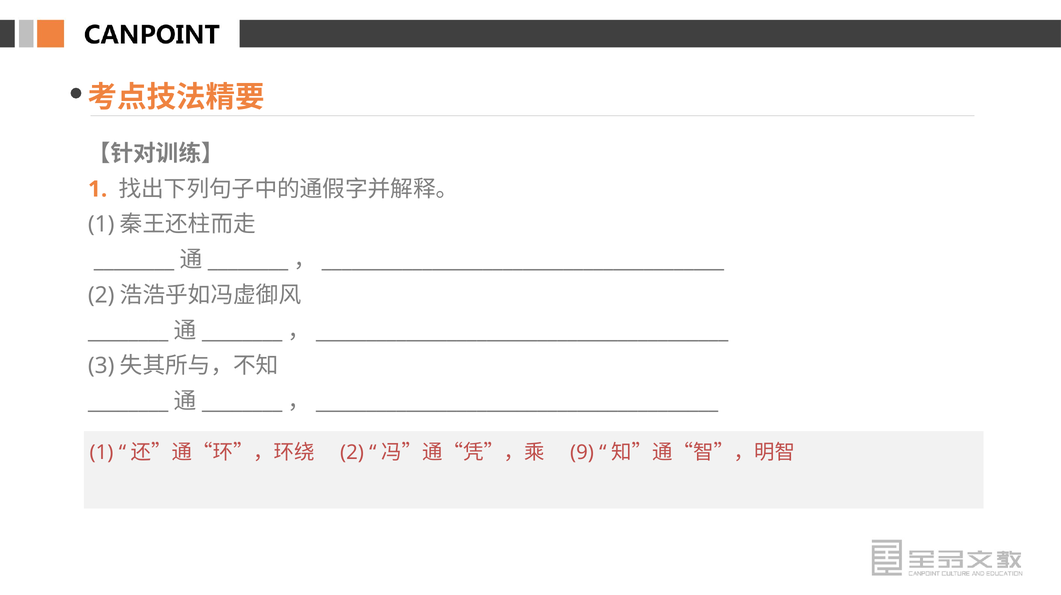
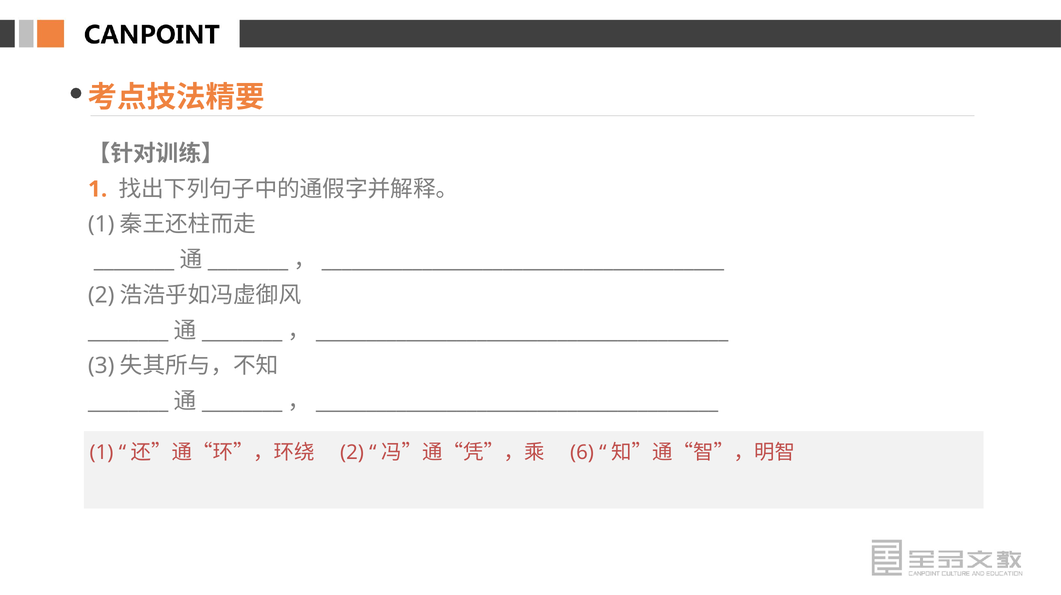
9: 9 -> 6 (582, 452)
